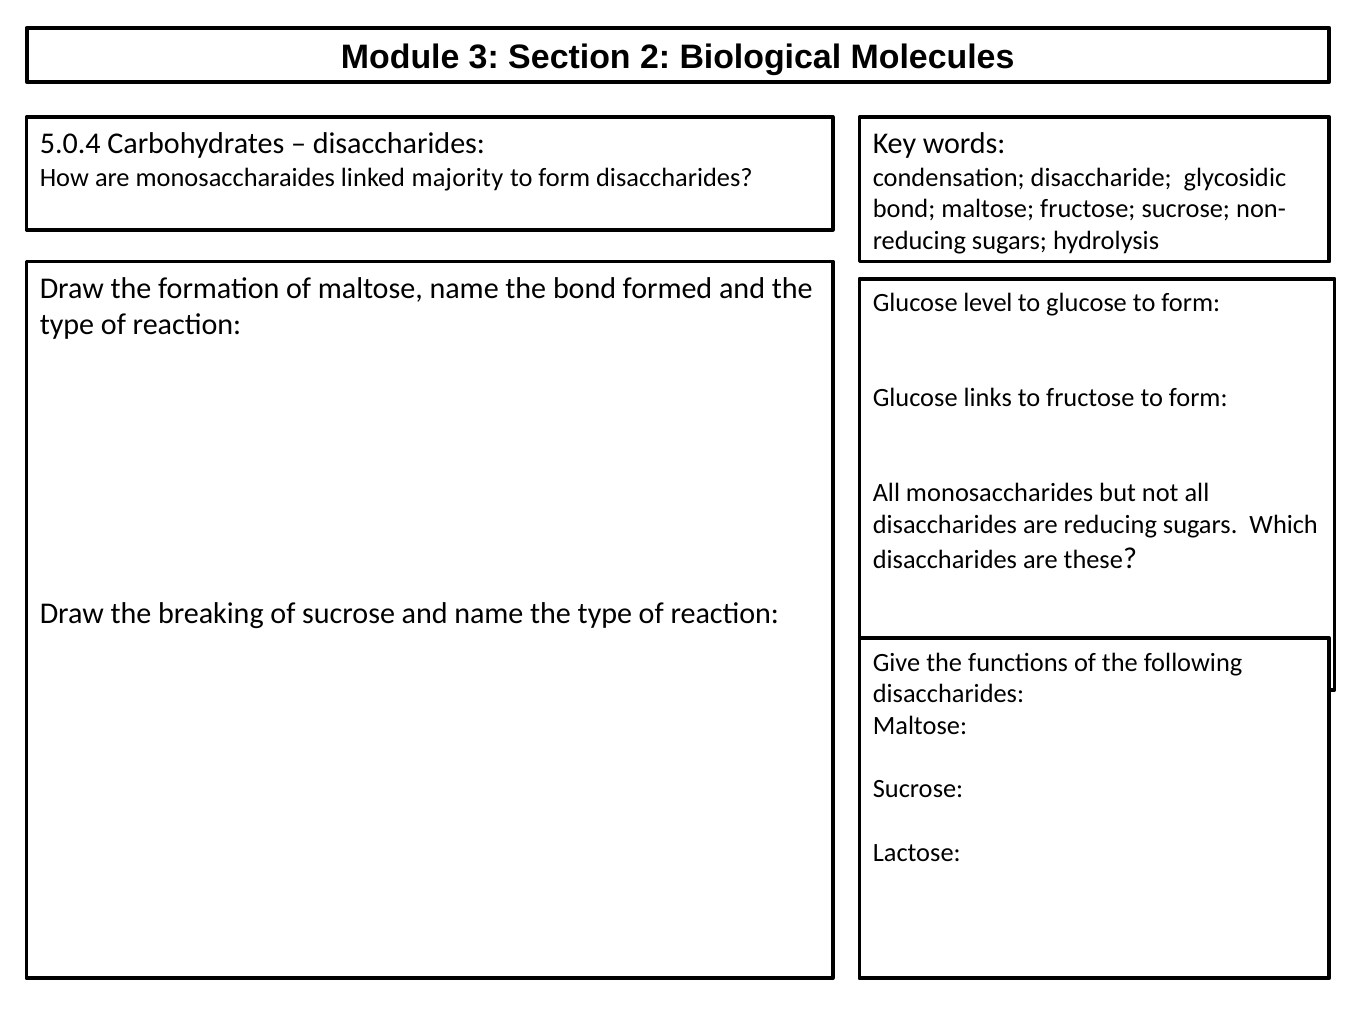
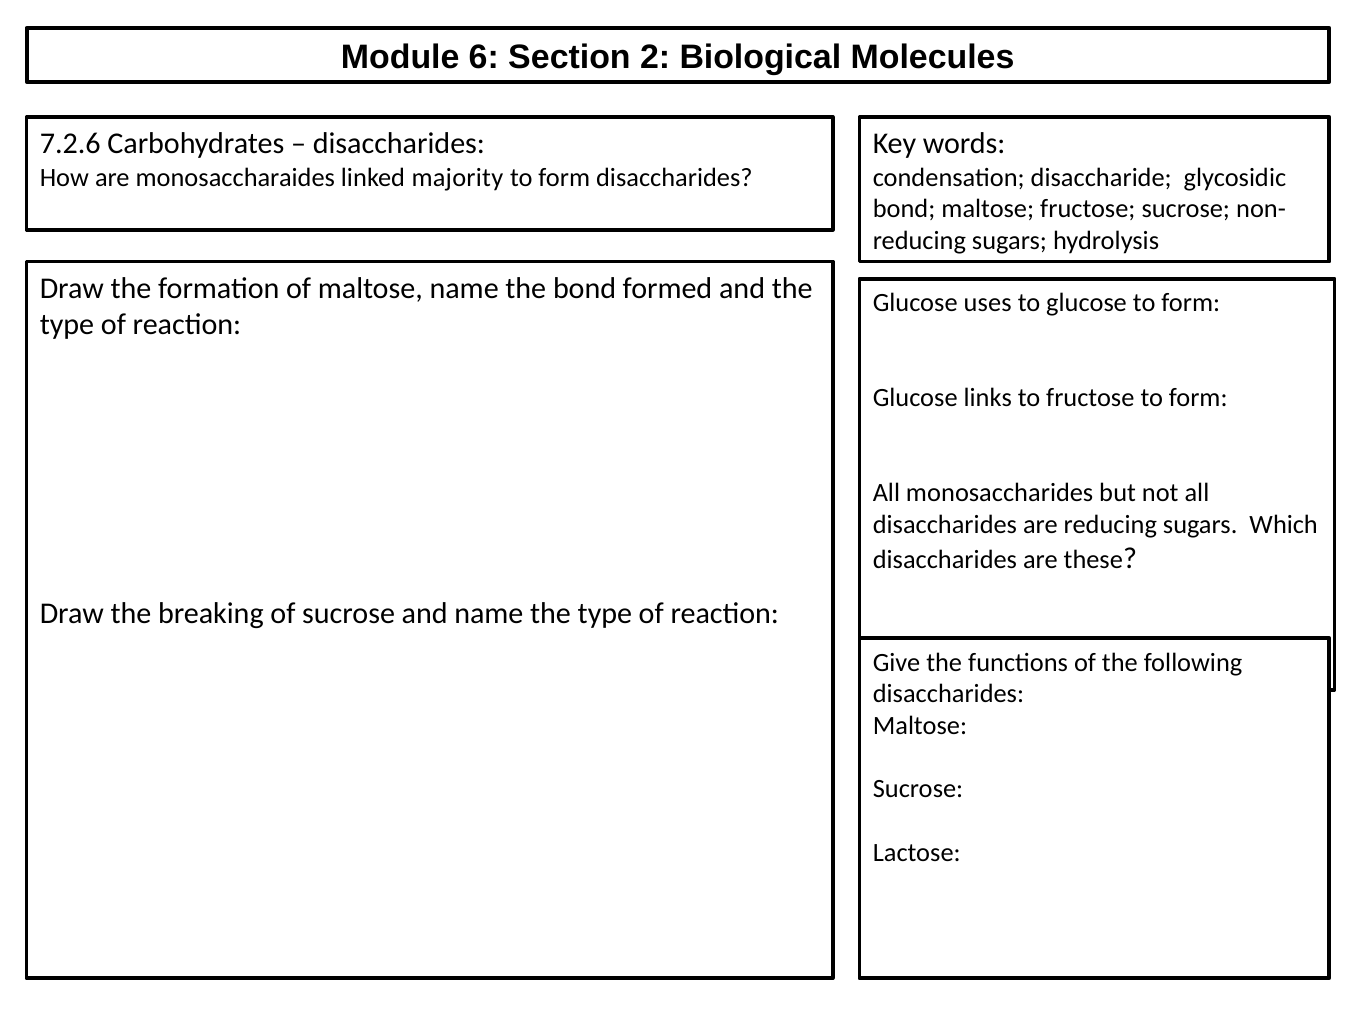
3: 3 -> 6 (484, 57)
5.0.4: 5.0.4 -> 7.2.6 (70, 144)
level: level -> uses (988, 303)
